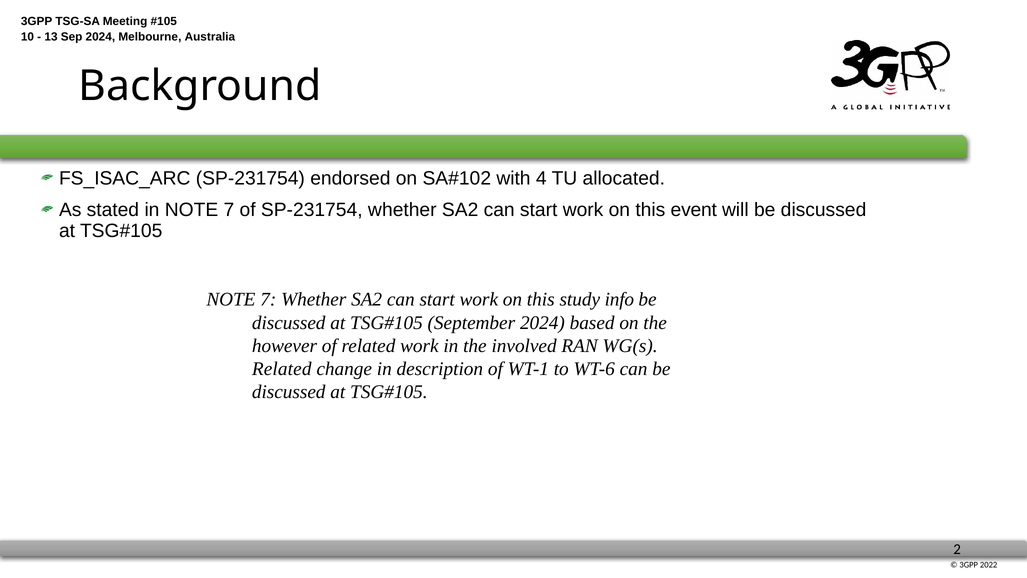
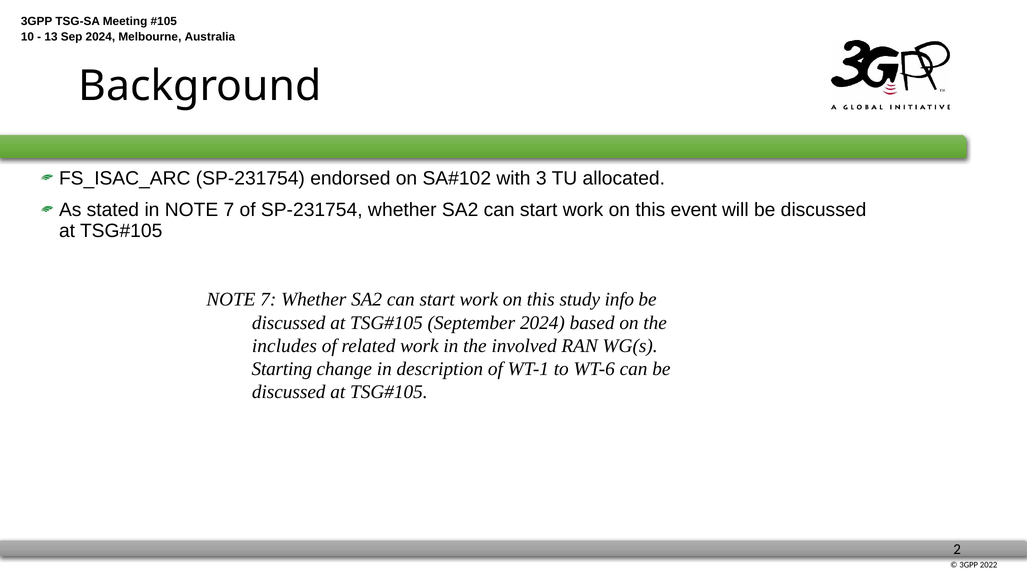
4: 4 -> 3 (541, 178)
however: however -> includes (284, 346)
Related: Related -> Starting (282, 369)
